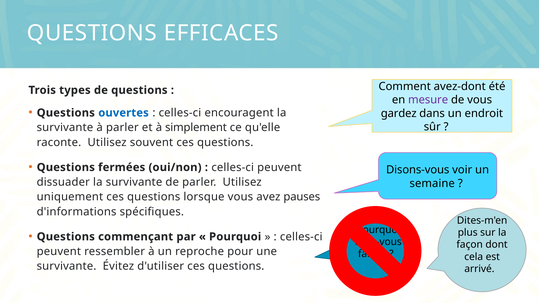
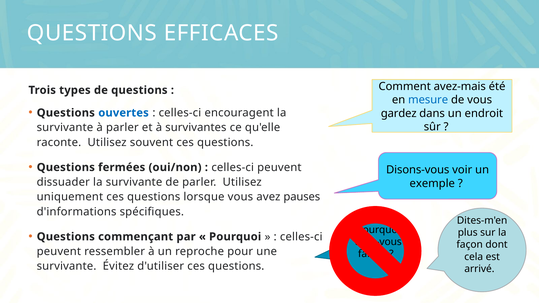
avez-dont: avez-dont -> avez-mais (460, 86)
mesure colour: purple -> blue (428, 100)
simplement: simplement -> survivantes (196, 128)
semaine: semaine -> exemple (432, 183)
